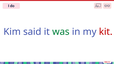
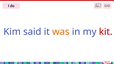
was colour: green -> orange (61, 32)
